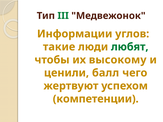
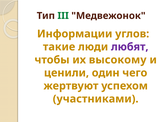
любят colour: green -> purple (130, 47)
балл: балл -> один (106, 73)
компетенции: компетенции -> участниками (96, 99)
